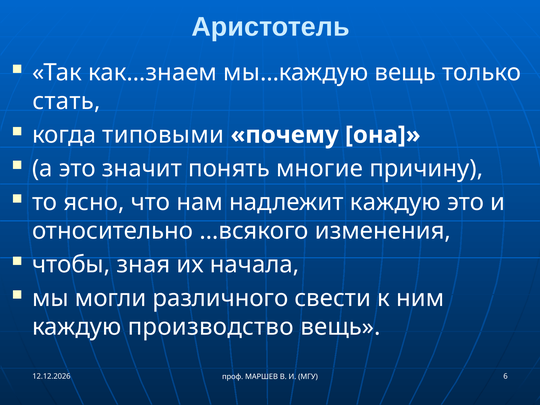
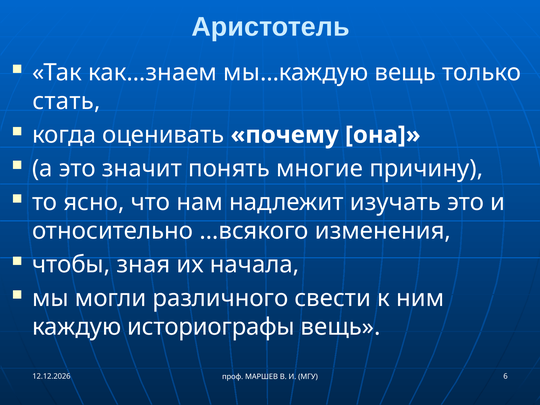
типовыми: типовыми -> оценивать (163, 135)
надлежит каждую: каждую -> изучать (395, 202)
производство: производство -> историографы (211, 327)
